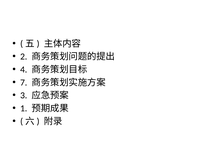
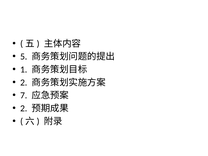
2: 2 -> 5 (24, 57)
4: 4 -> 1 (24, 70)
7: 7 -> 2 (24, 82)
3: 3 -> 7 (24, 95)
1: 1 -> 2 (24, 108)
